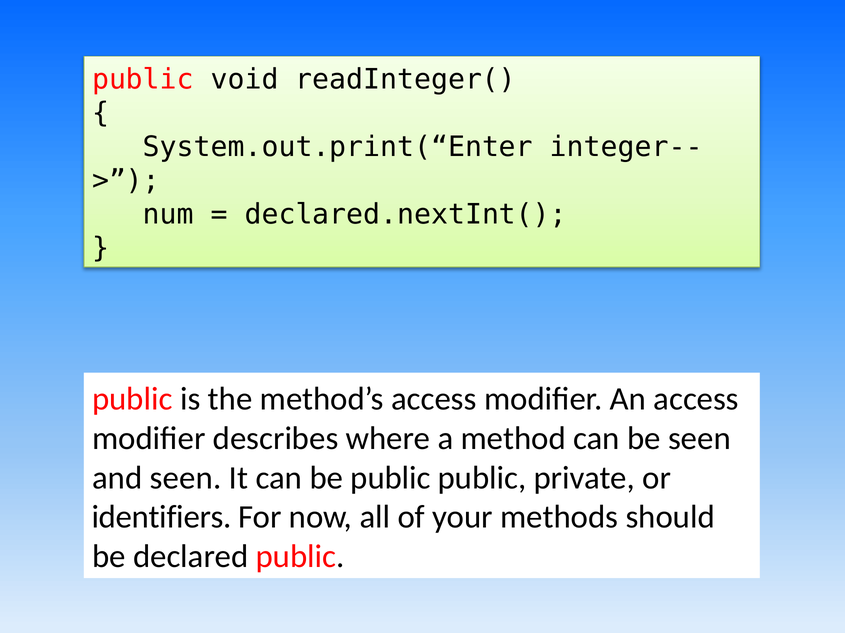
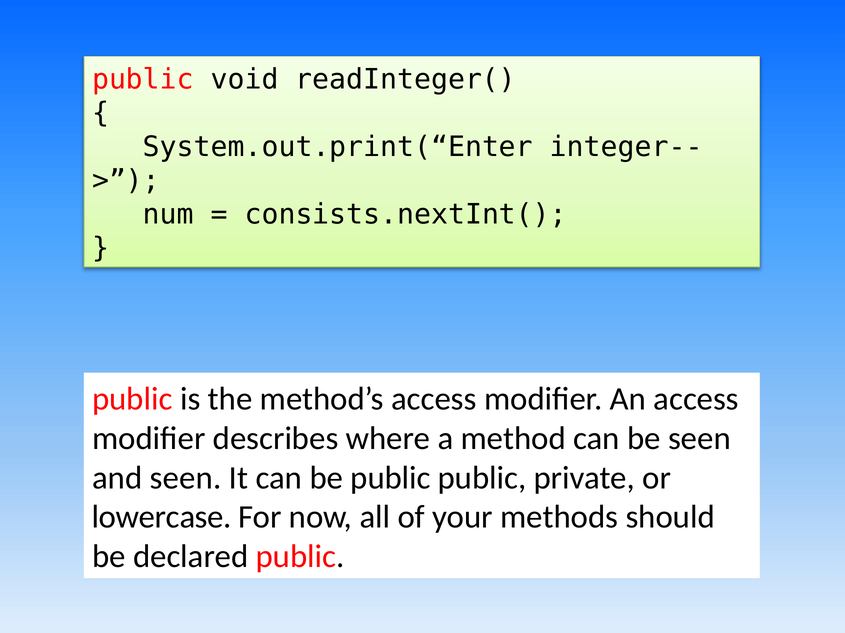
declared.nextInt(: declared.nextInt( -> consists.nextInt( (406, 215)
identifiers: identifiers -> lowercase (162, 518)
